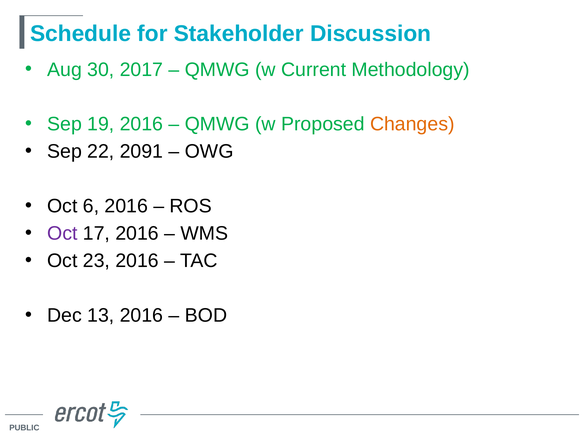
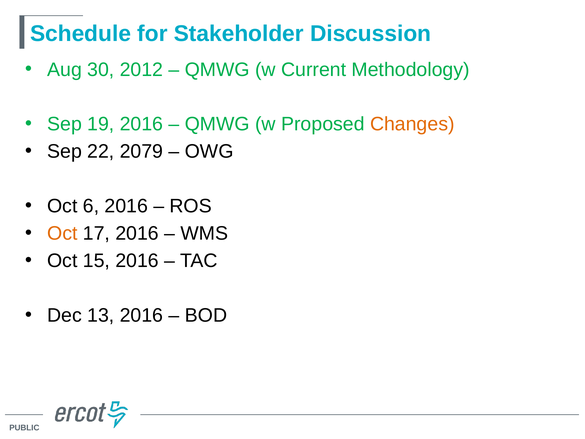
2017: 2017 -> 2012 (141, 70)
2091: 2091 -> 2079 (141, 151)
Oct colour: purple -> orange (62, 233)
23: 23 -> 15 (96, 261)
